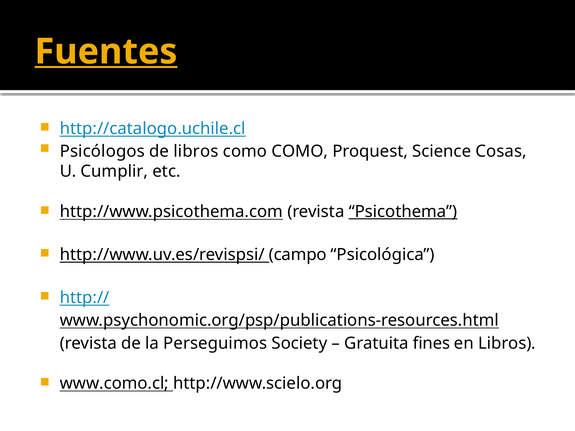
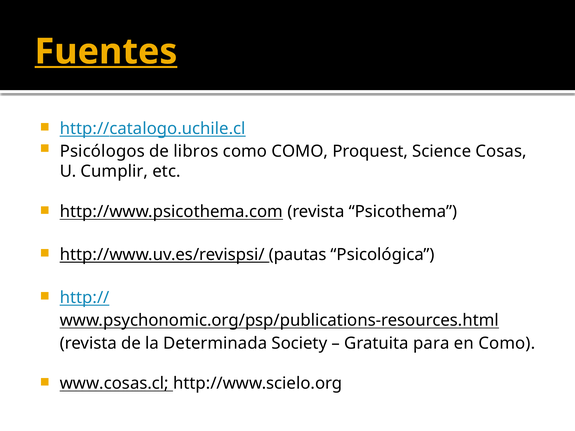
Psicothema underline: present -> none (403, 212)
campo: campo -> pautas (298, 255)
Perseguimos: Perseguimos -> Determinada (215, 343)
fines: fines -> para (431, 343)
en Libros: Libros -> Como (507, 343)
www.como.cl: www.como.cl -> www.cosas.cl (114, 384)
